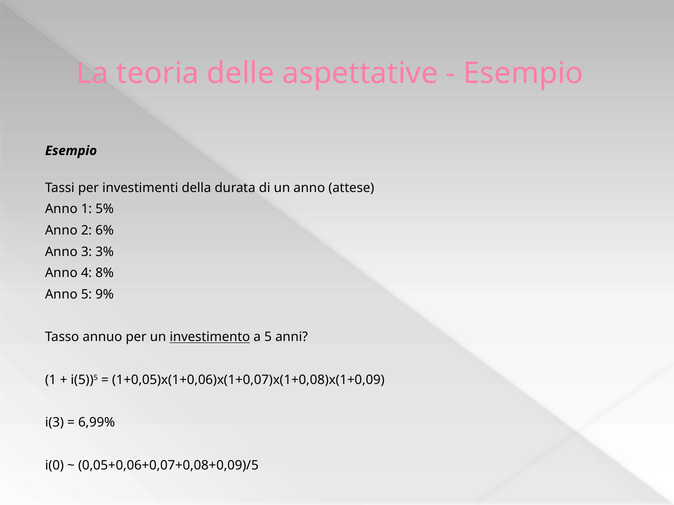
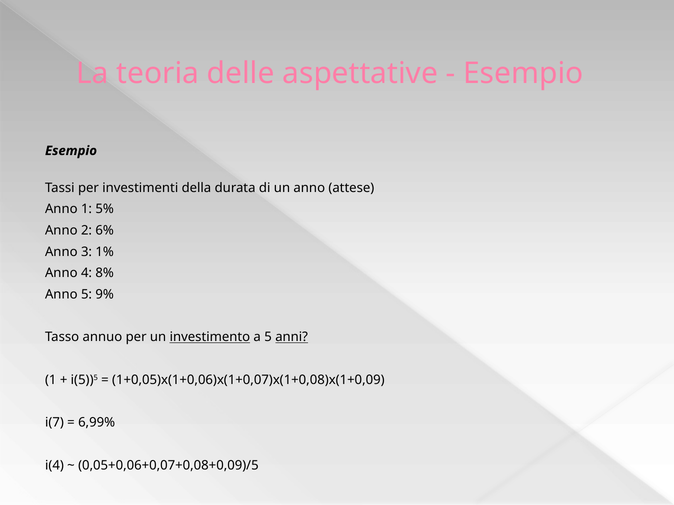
3%: 3% -> 1% (105, 252)
anni underline: none -> present (292, 338)
i(3: i(3 -> i(7 (54, 423)
i(0: i(0 -> i(4 (54, 466)
